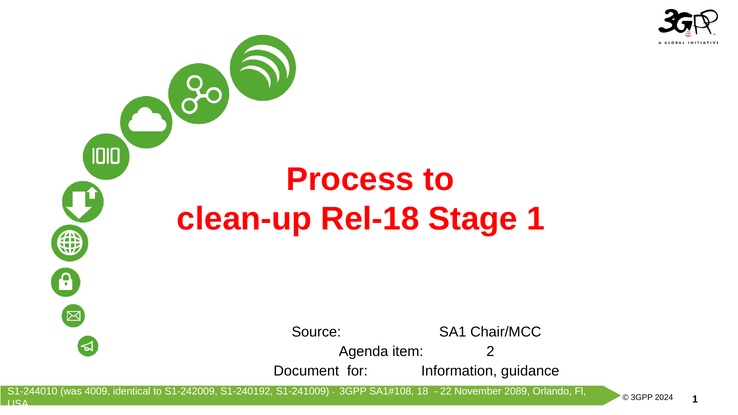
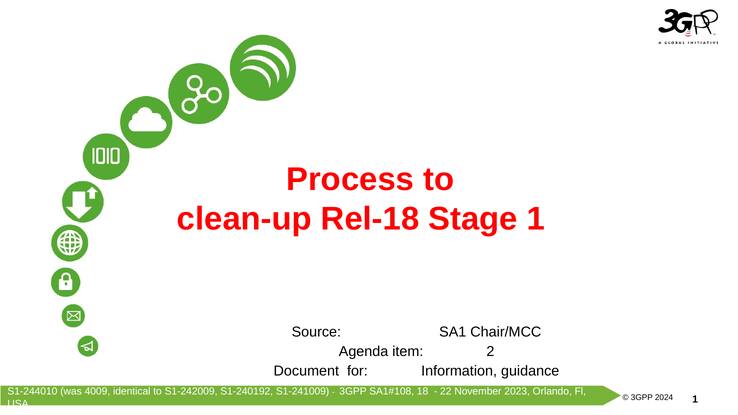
2089: 2089 -> 2023 (517, 391)
